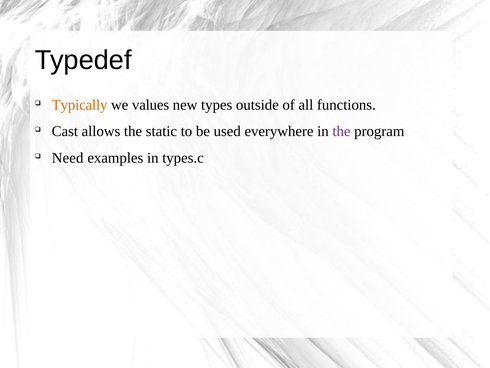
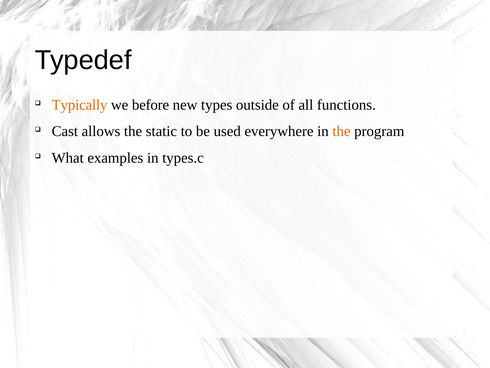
values: values -> before (151, 105)
the colour: purple -> orange (341, 131)
Need: Need -> What (68, 158)
